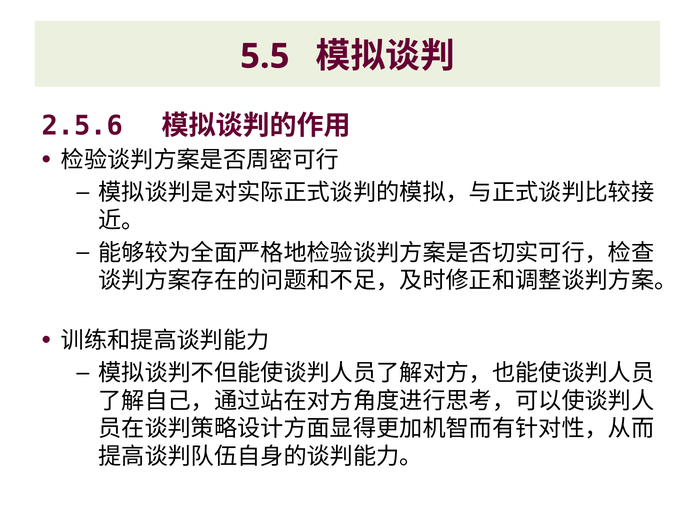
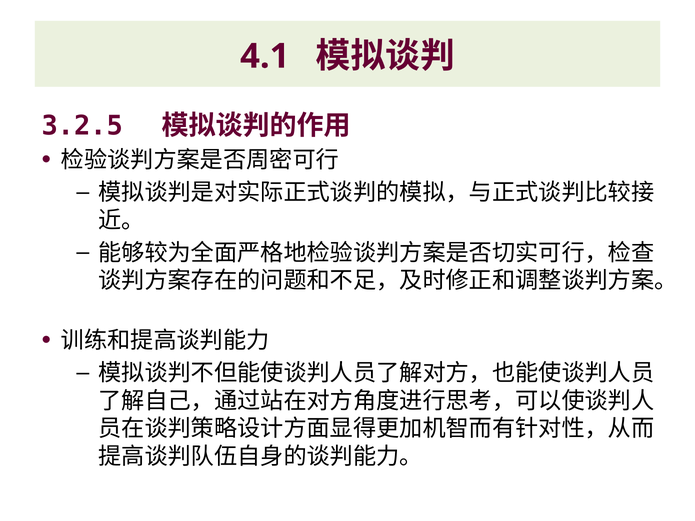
5.5: 5.5 -> 4.1 (265, 56)
2.5.6: 2.5.6 -> 3.2.5 (82, 126)
